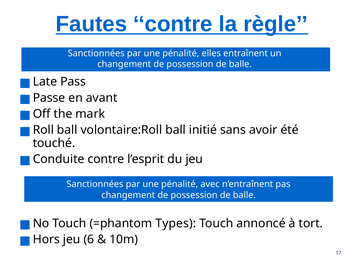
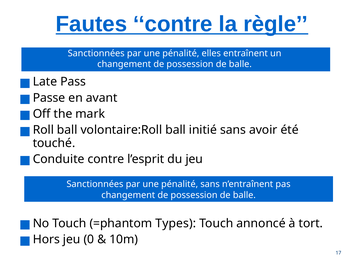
pénalité avec: avec -> sans (210, 184)
6: 6 -> 0 (89, 240)
